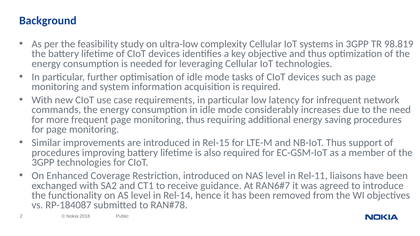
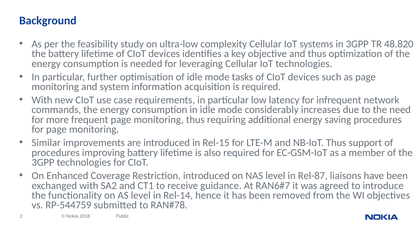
98.819: 98.819 -> 48.820 (399, 44)
Rel-11: Rel-11 -> Rel-87 (313, 176)
RP-184087: RP-184087 -> RP-544759 (68, 205)
